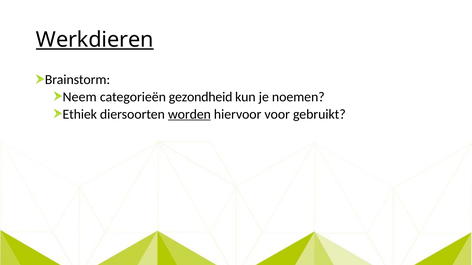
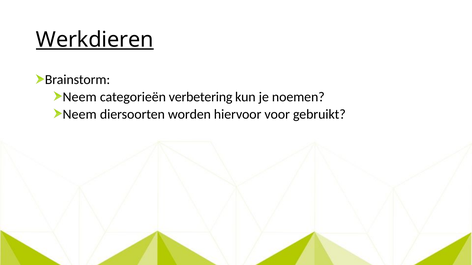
gezondheid: gezondheid -> verbetering (201, 97)
Ethiek: Ethiek -> Neem (80, 114)
worden underline: present -> none (189, 114)
